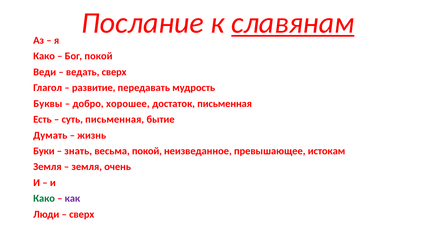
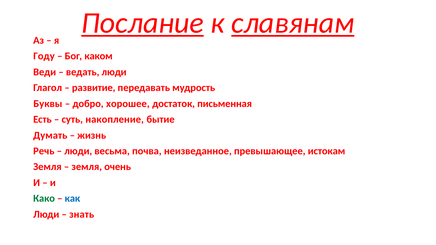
Послание underline: none -> present (143, 23)
Како: Како -> Году (44, 56)
Бог покой: покой -> каком (99, 56)
ведать сверх: сверх -> люди (114, 72)
суть письменная: письменная -> накопление (115, 120)
Буки: Буки -> Речь (44, 151)
знать: знать -> люди (78, 151)
весьма покой: покой -> почва (147, 151)
как colour: purple -> blue (72, 199)
сверх: сверх -> знать (82, 214)
